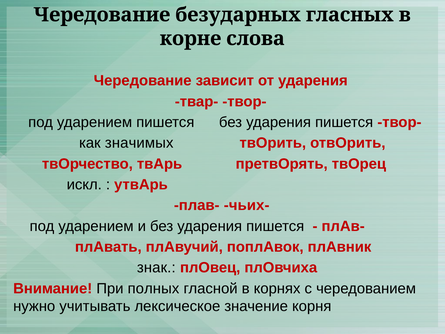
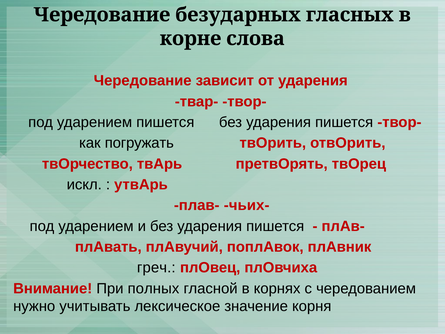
значимых: значимых -> погружать (139, 143)
знак: знак -> греч (156, 267)
